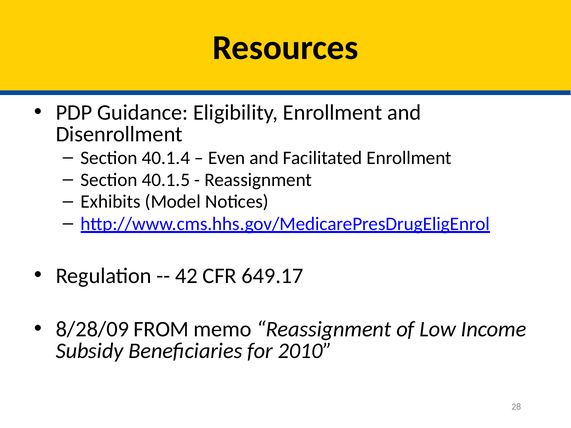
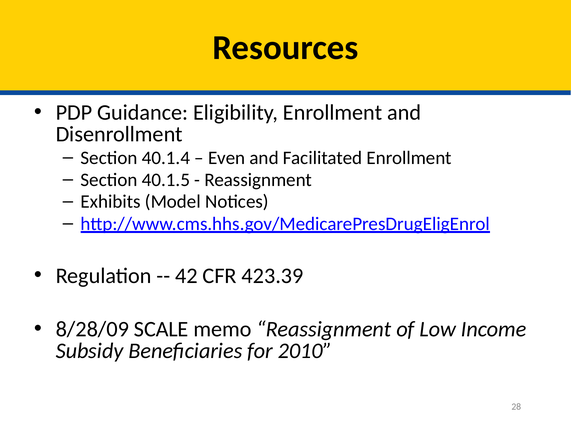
649.17: 649.17 -> 423.39 (273, 276)
FROM: FROM -> SCALE (161, 330)
